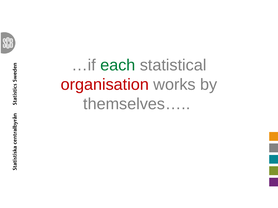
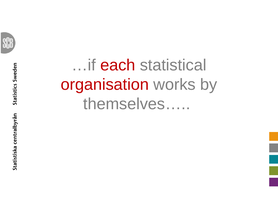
each colour: green -> red (118, 65)
